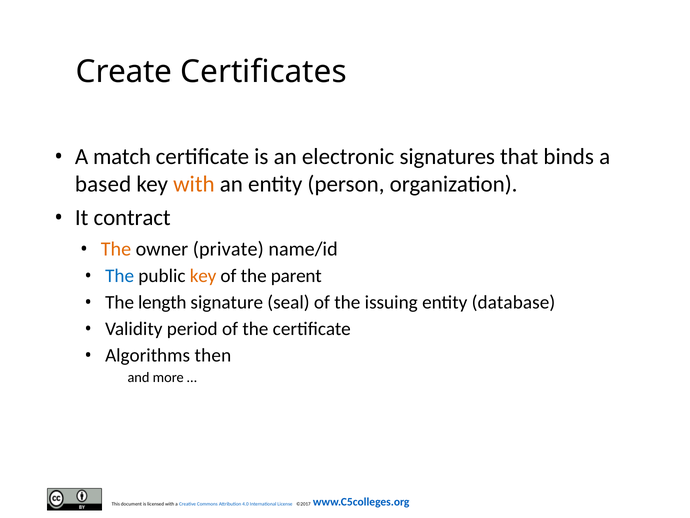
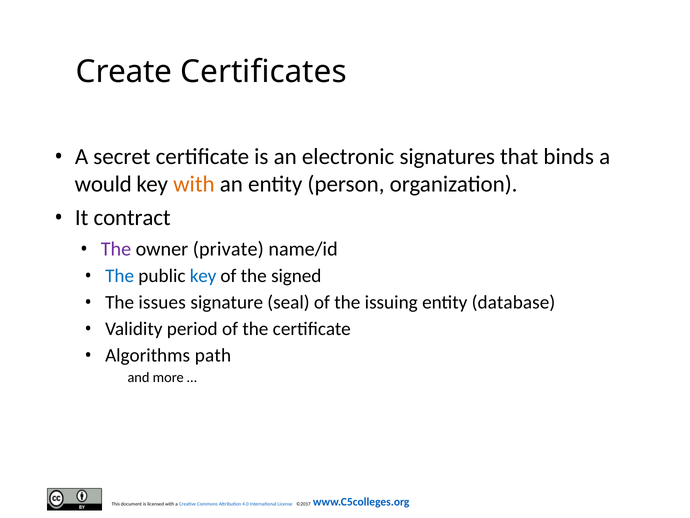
match: match -> secret (122, 157)
based: based -> would (103, 184)
The colour: orange -> purple (116, 249)
key colour: orange -> blue (203, 276)
parent: parent -> signed (296, 276)
length: length -> issues (162, 302)
then: then -> path (213, 355)
